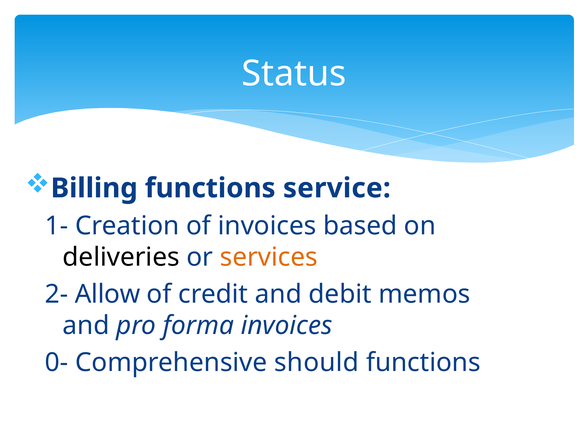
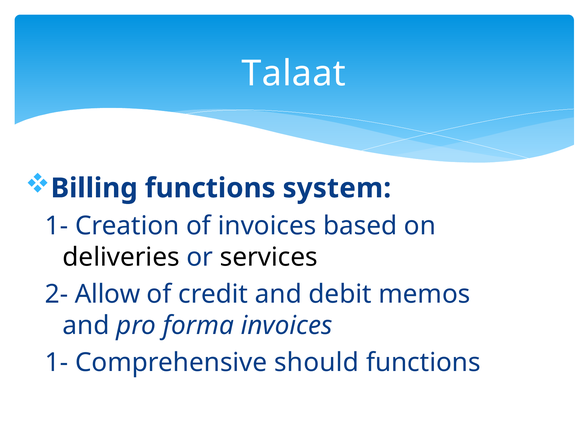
Status: Status -> Talaat (294, 74)
service: service -> system (337, 188)
services colour: orange -> black (269, 257)
0-: 0- -> 1- (57, 363)
